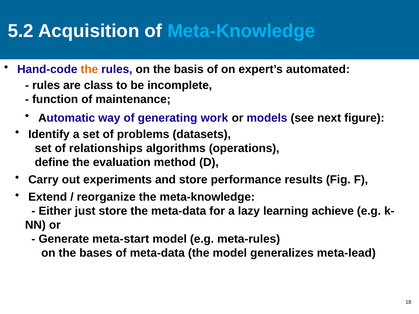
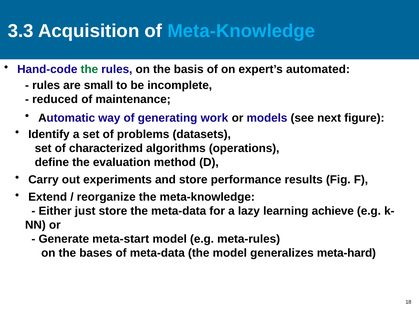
5.2: 5.2 -> 3.3 (21, 31)
the colour: orange -> green (89, 69)
class: class -> small (99, 86)
function: function -> reduced (55, 99)
relationships: relationships -> characterized (106, 148)
meta-lead: meta-lead -> meta-hard (346, 253)
